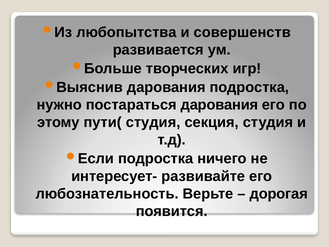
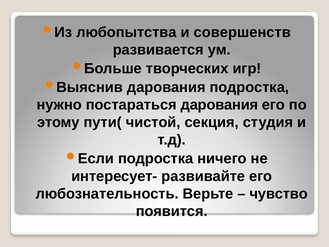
пути( студия: студия -> чистой (153, 122)
дорогая: дорогая -> чувство (279, 194)
